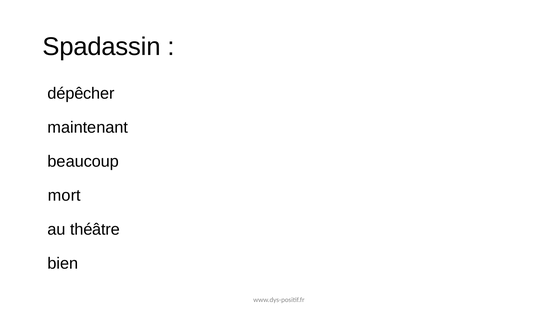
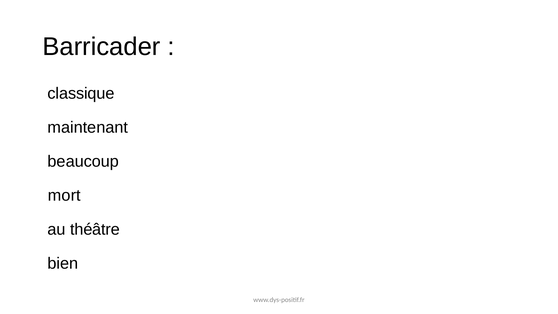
Spadassin: Spadassin -> Barricader (101, 47)
dépêcher: dépêcher -> classique (81, 94)
